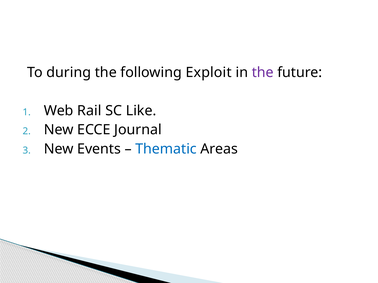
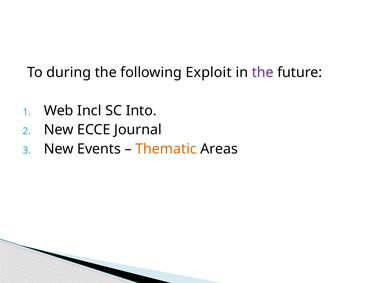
Rail: Rail -> Incl (89, 111)
Like: Like -> Into (141, 111)
Thematic colour: blue -> orange (166, 149)
